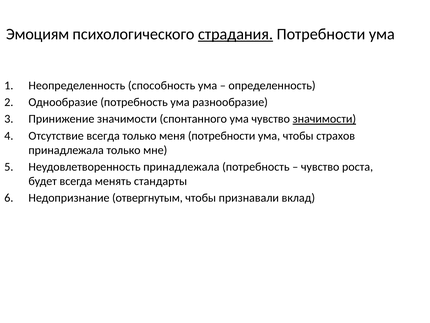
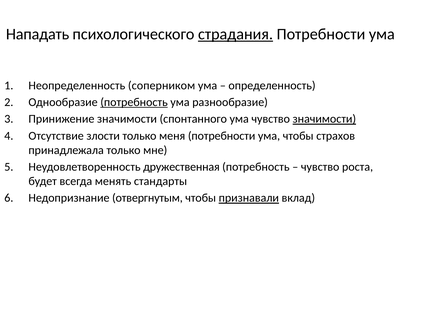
Эмоциям: Эмоциям -> Нападать (38, 34)
способность: способность -> соперником (162, 85)
потребность underline: none -> present (134, 102)
Отсутствие всегда: всегда -> злости (103, 136)
Неудовлетворенность принадлежала: принадлежала -> дружественная (181, 167)
признавали underline: none -> present (249, 198)
